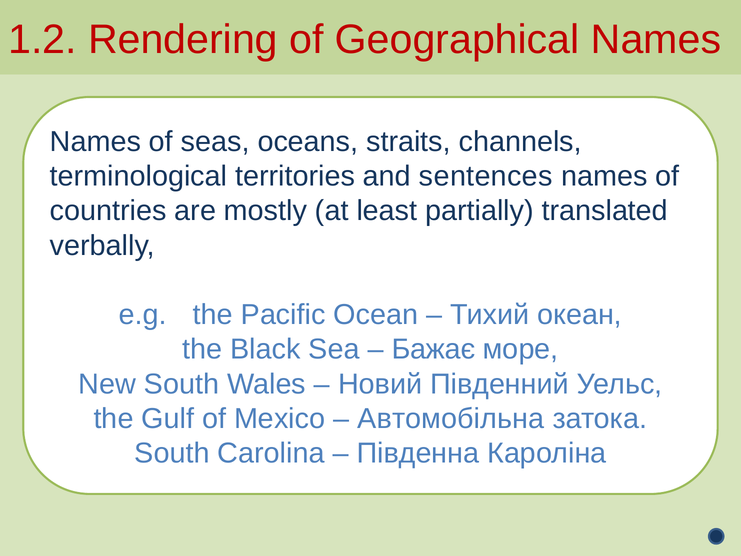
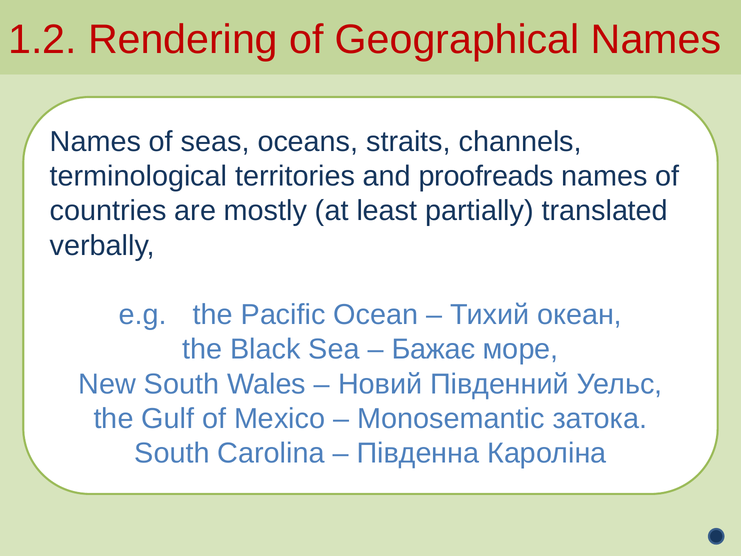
sentences: sentences -> proofreads (486, 176)
Автомобільна: Автомобільна -> Monosemantic (451, 418)
